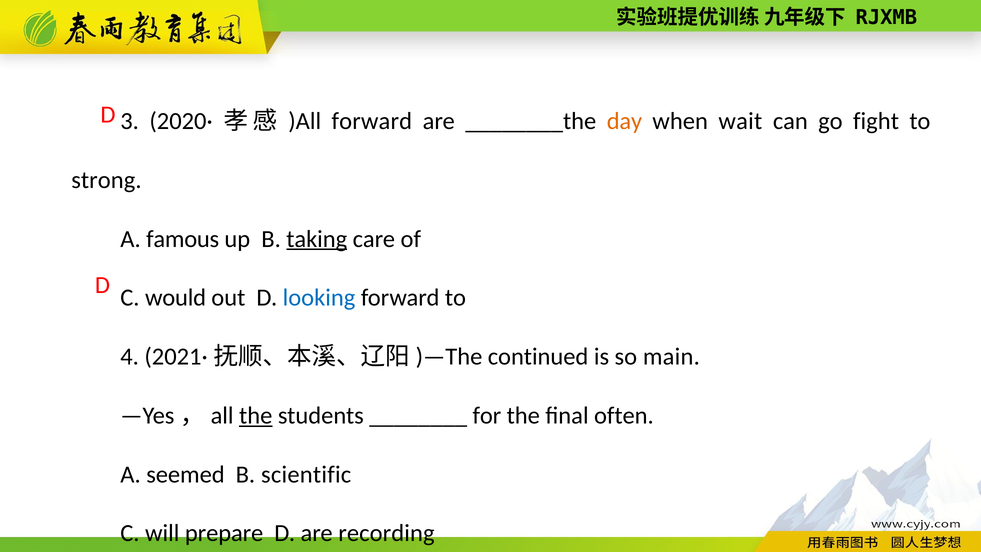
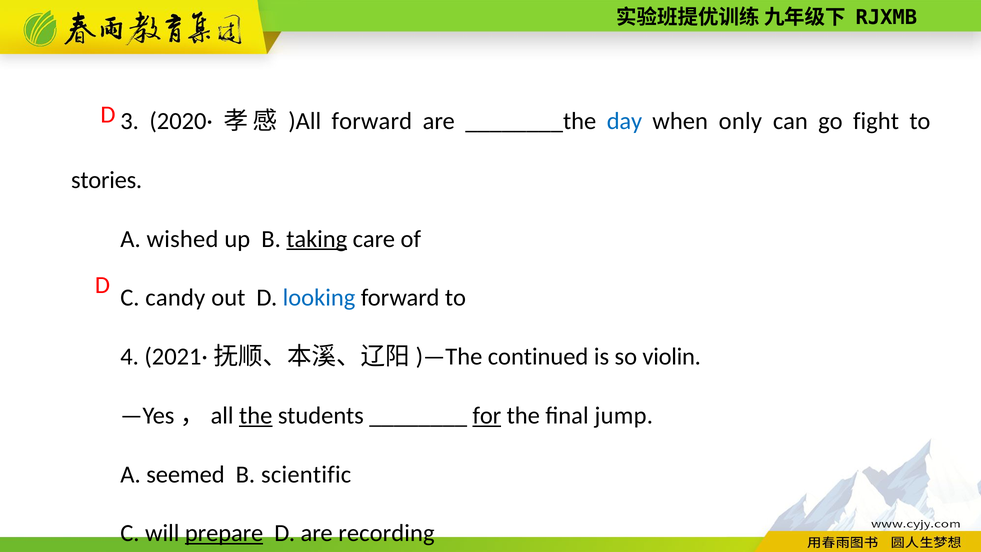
day colour: orange -> blue (624, 121)
wait: wait -> only (740, 121)
strong: strong -> stories (107, 180)
famous: famous -> wished (182, 239)
would: would -> candy (175, 298)
main: main -> violin (672, 357)
for underline: none -> present (487, 415)
often: often -> jump (624, 415)
prepare underline: none -> present (224, 533)
